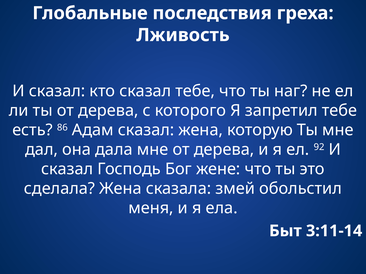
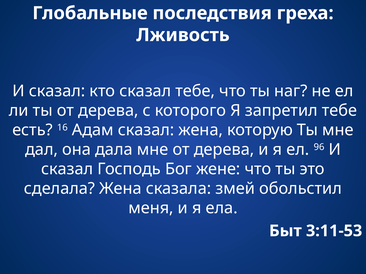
86: 86 -> 16 (62, 128)
92: 92 -> 96 (319, 147)
3:11-14: 3:11-14 -> 3:11-53 (334, 231)
